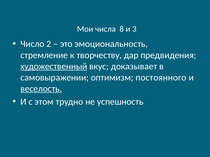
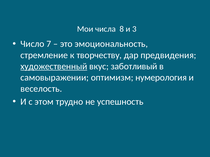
2: 2 -> 7 (49, 44)
доказывает: доказывает -> заботливый (134, 66)
постоянного: постоянного -> нумерология (161, 78)
веселость underline: present -> none (41, 89)
